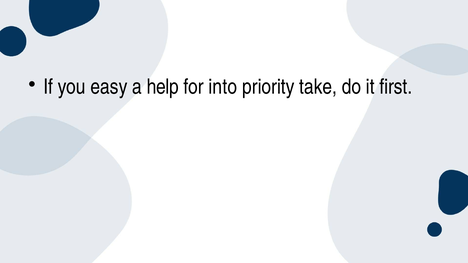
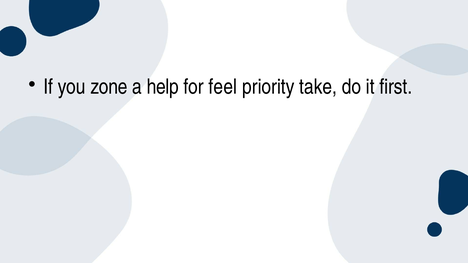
easy: easy -> zone (109, 87)
into: into -> feel (223, 87)
